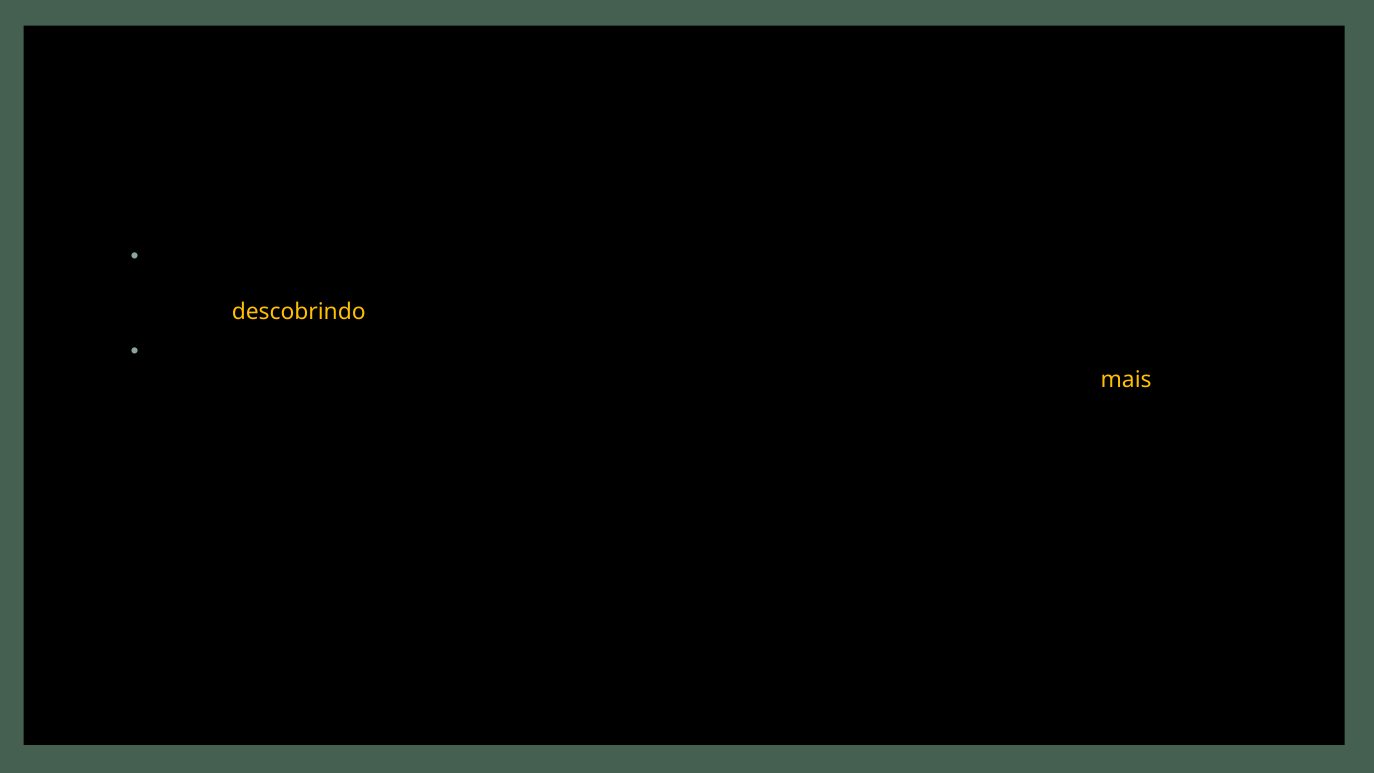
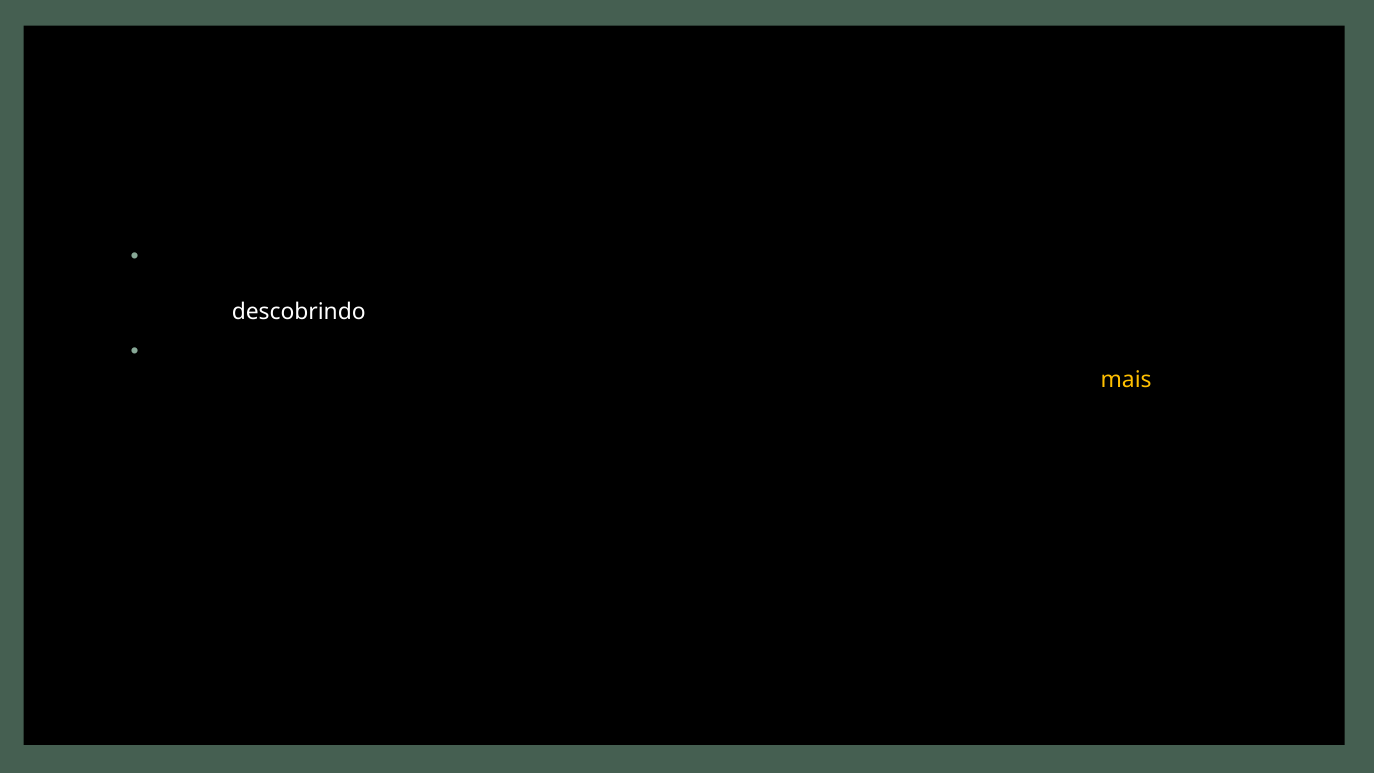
descobrindo colour: yellow -> white (299, 312)
